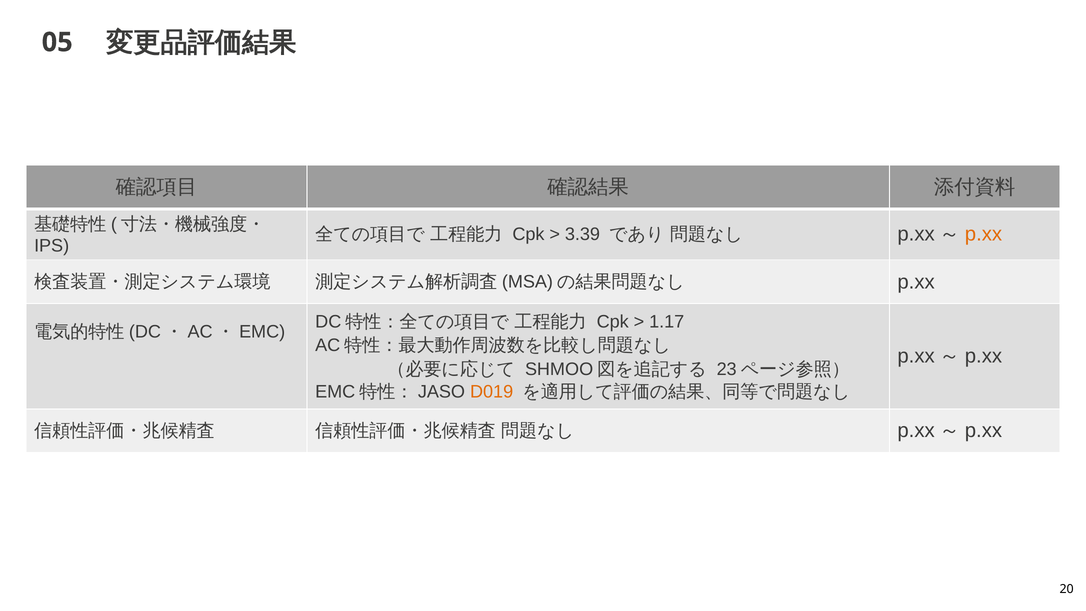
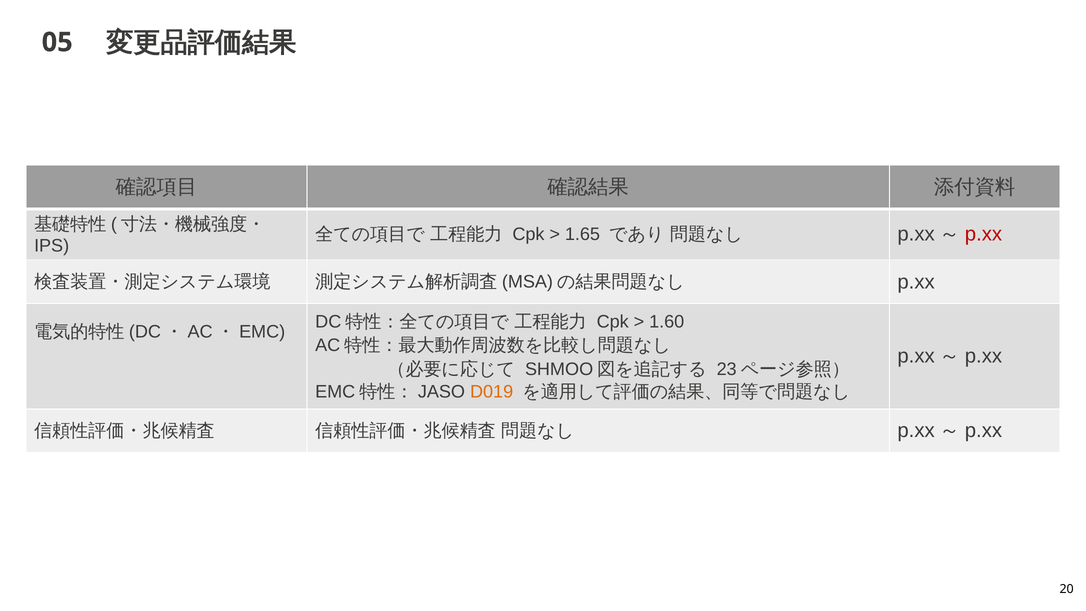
3.39: 3.39 -> 1.65 (582, 234)
p.xx colour: orange -> red (984, 234)
1.17: 1.17 -> 1.60 (667, 322)
